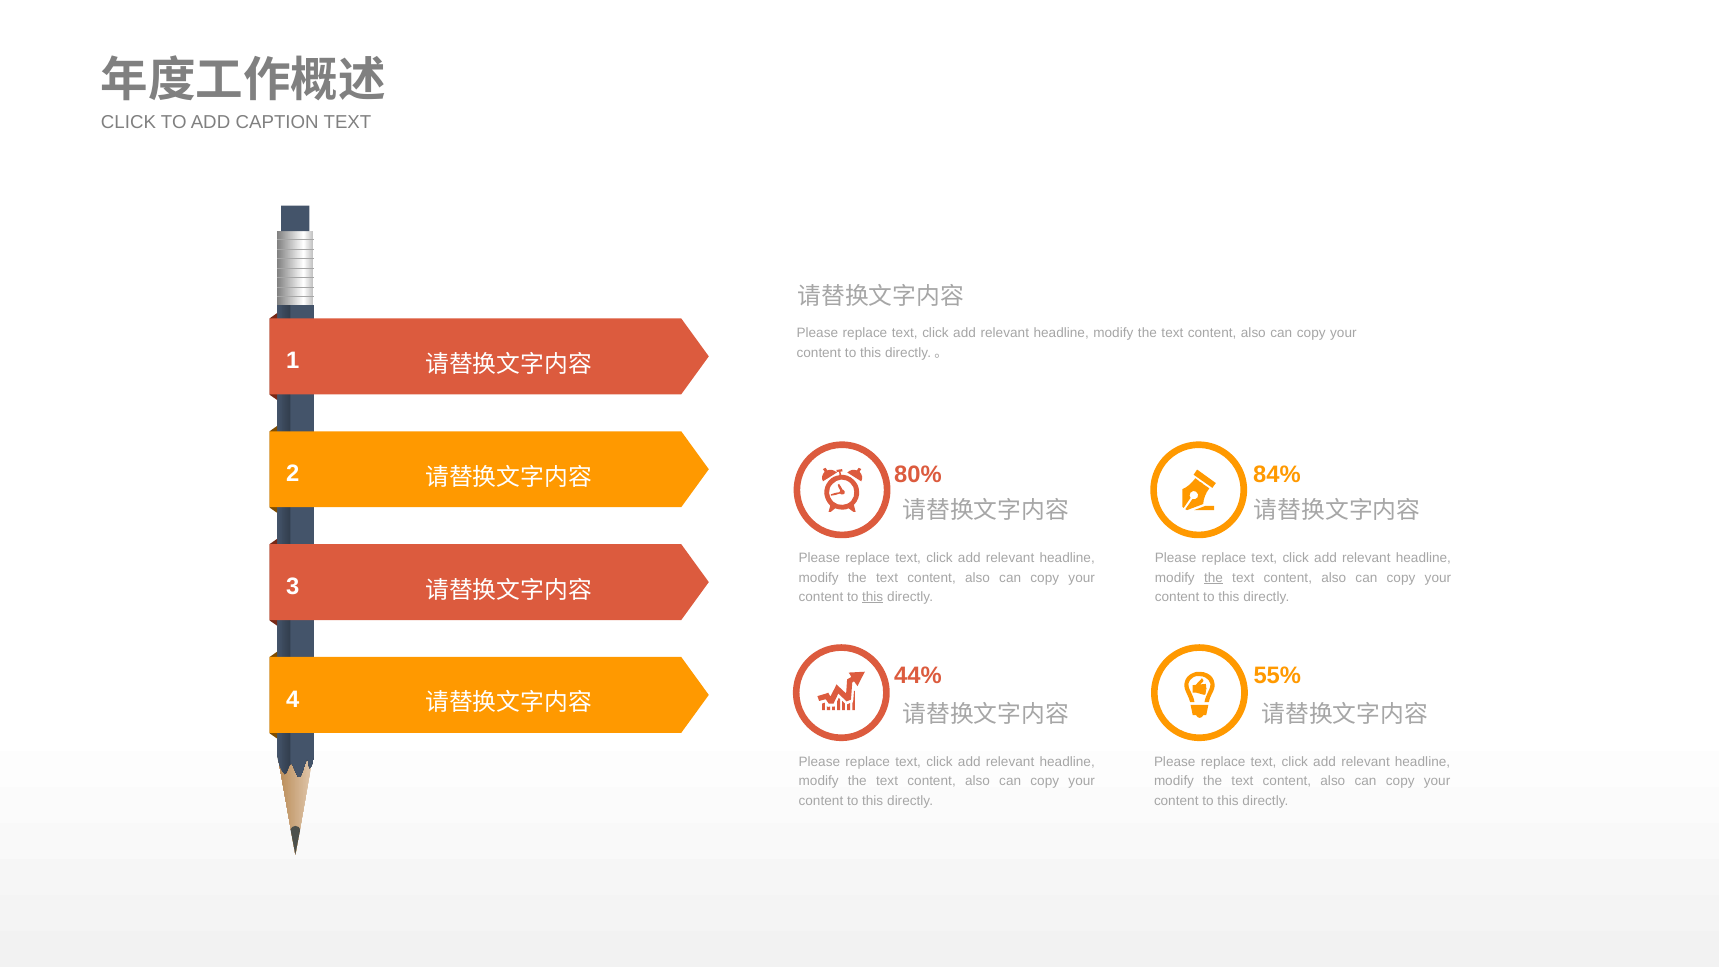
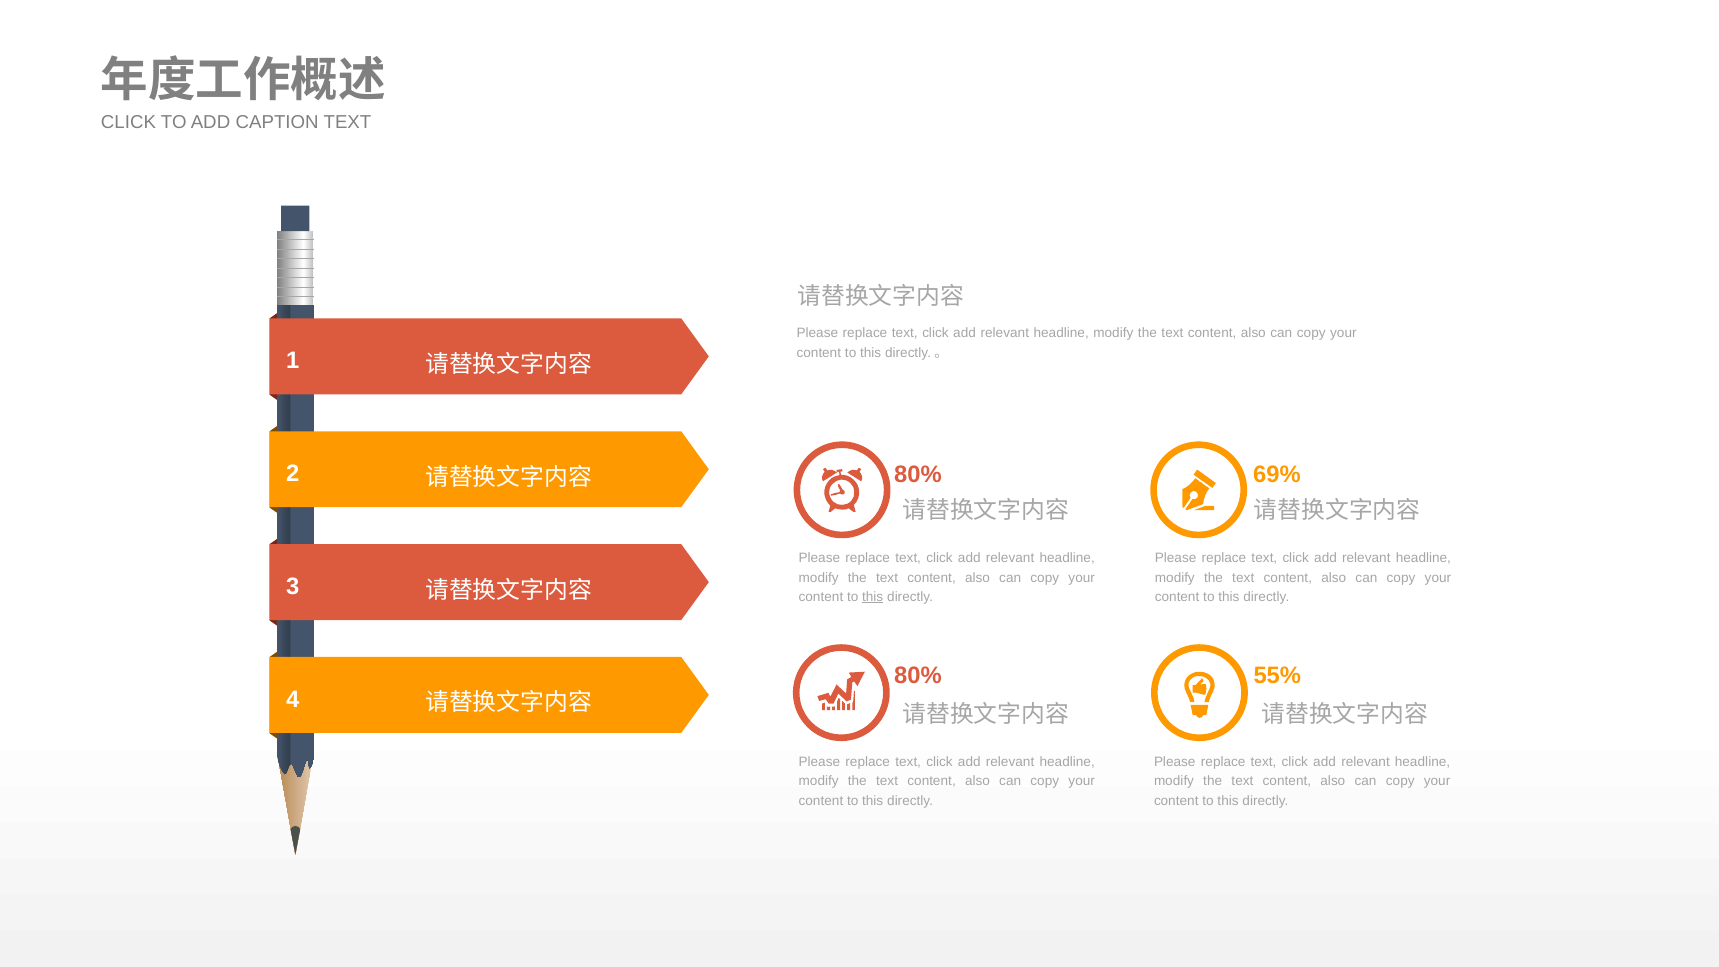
84%: 84% -> 69% (1277, 474)
the underline: present -> none (1213, 577)
44%: 44% -> 80% (918, 676)
